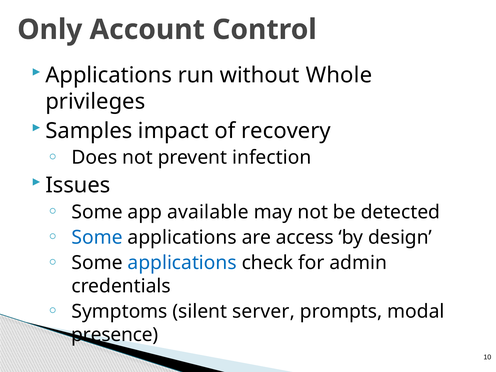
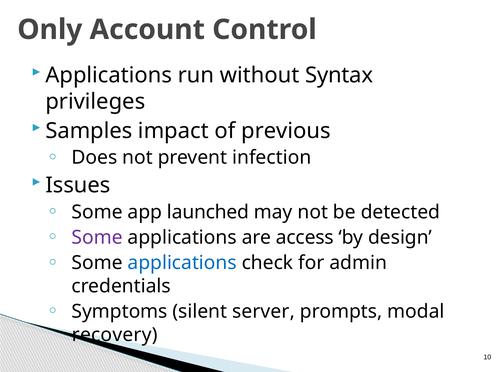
Whole: Whole -> Syntax (339, 75)
recovery: recovery -> previous (286, 131)
available: available -> launched (208, 212)
Some colour: blue -> purple (97, 238)
presence: presence -> recovery (115, 335)
